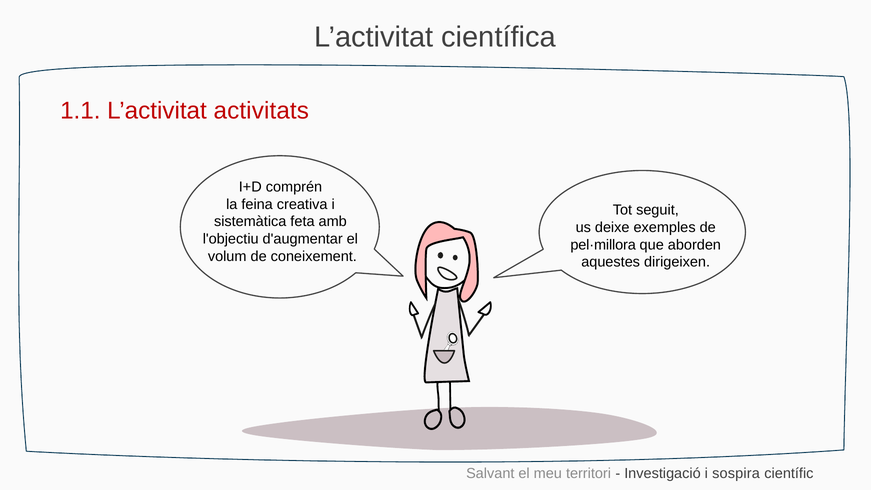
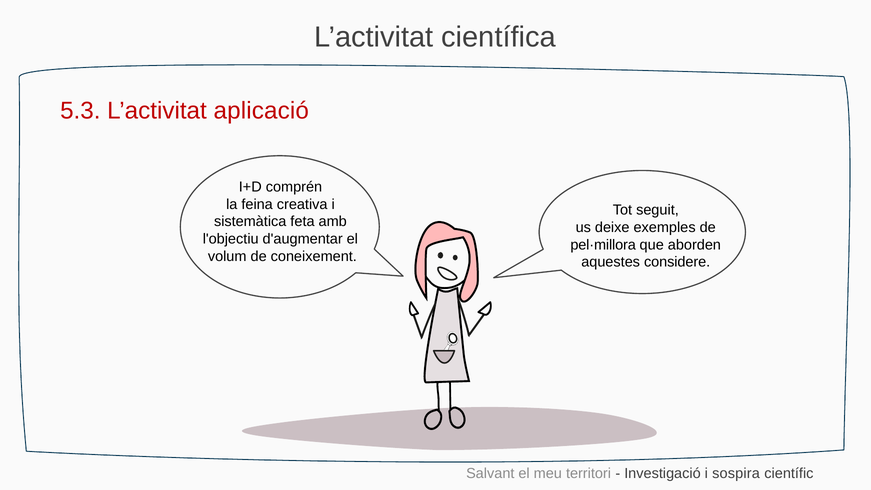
1.1: 1.1 -> 5.3 (80, 111)
activitats: activitats -> aplicació (261, 111)
dirigeixen: dirigeixen -> considere (677, 262)
